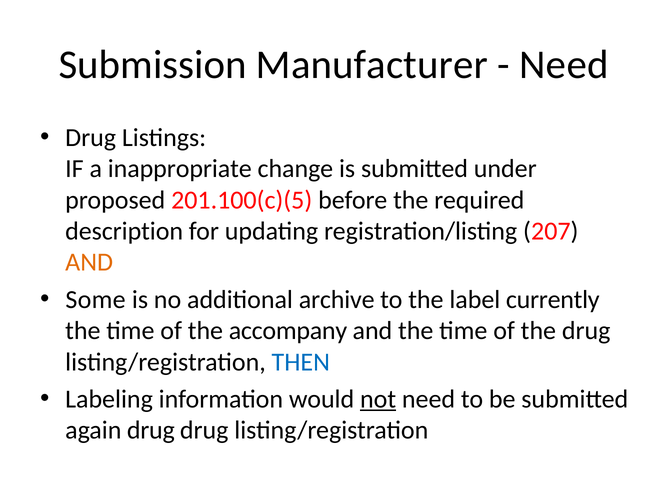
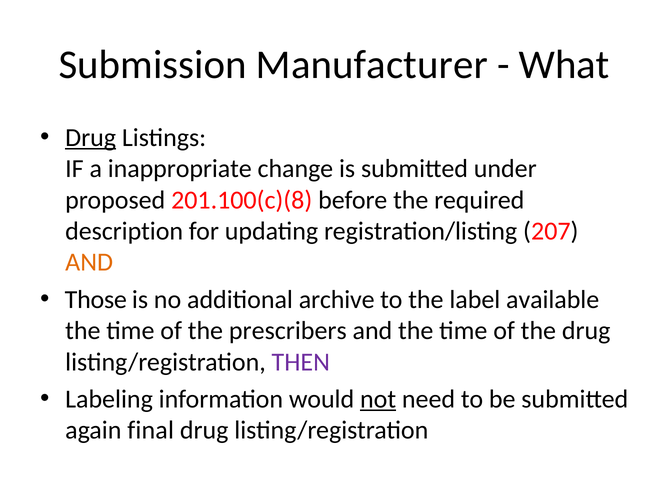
Need: Need -> What (564, 65)
Drug underline: none -> present (91, 138)
201.100(c)(5: 201.100(c)(5 -> 201.100(c)(8 (242, 200)
Some: Some -> Those (96, 300)
currently: currently -> available (553, 300)
accompany: accompany -> prescribers (288, 331)
THEN colour: blue -> purple (301, 362)
again drug: drug -> final (151, 431)
